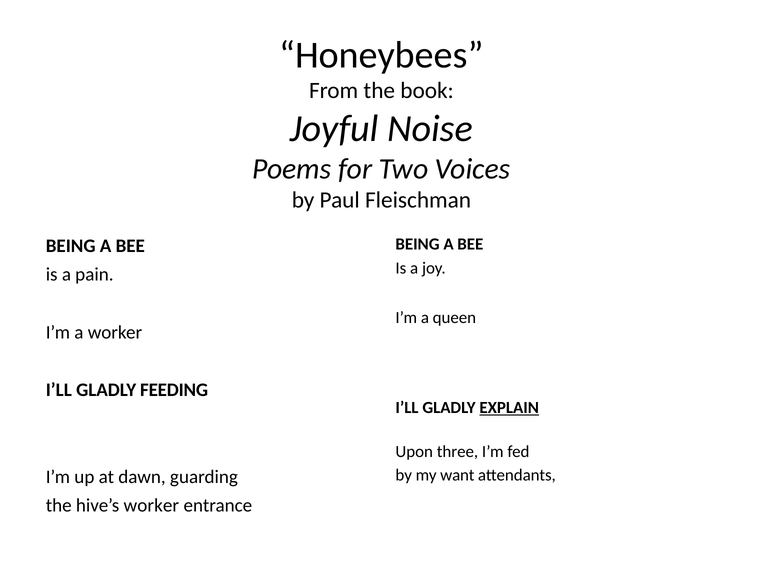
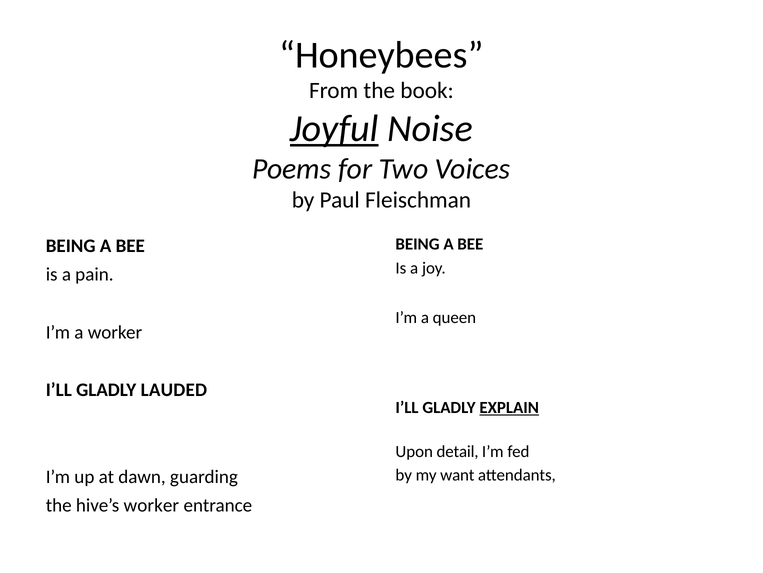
Joyful underline: none -> present (334, 129)
FEEDING: FEEDING -> LAUDED (174, 390)
three: three -> detail (458, 451)
